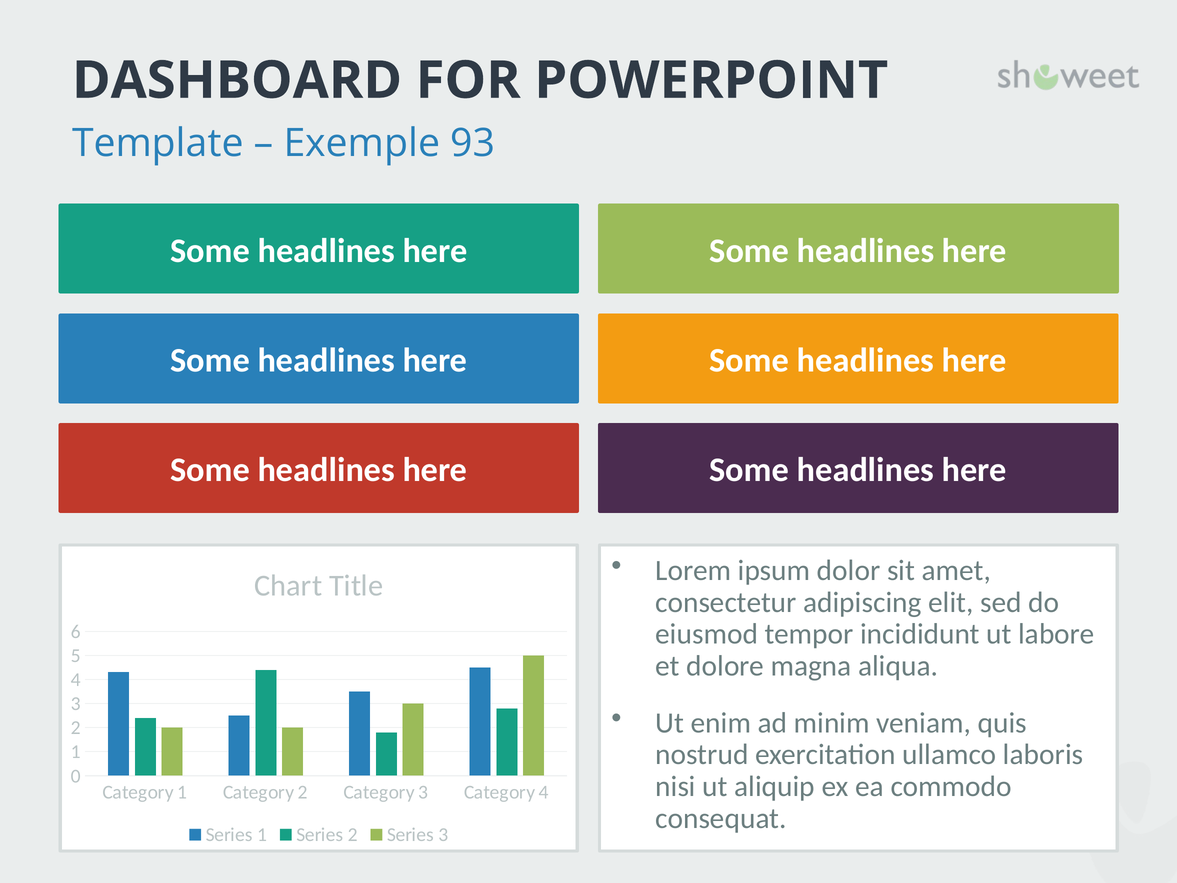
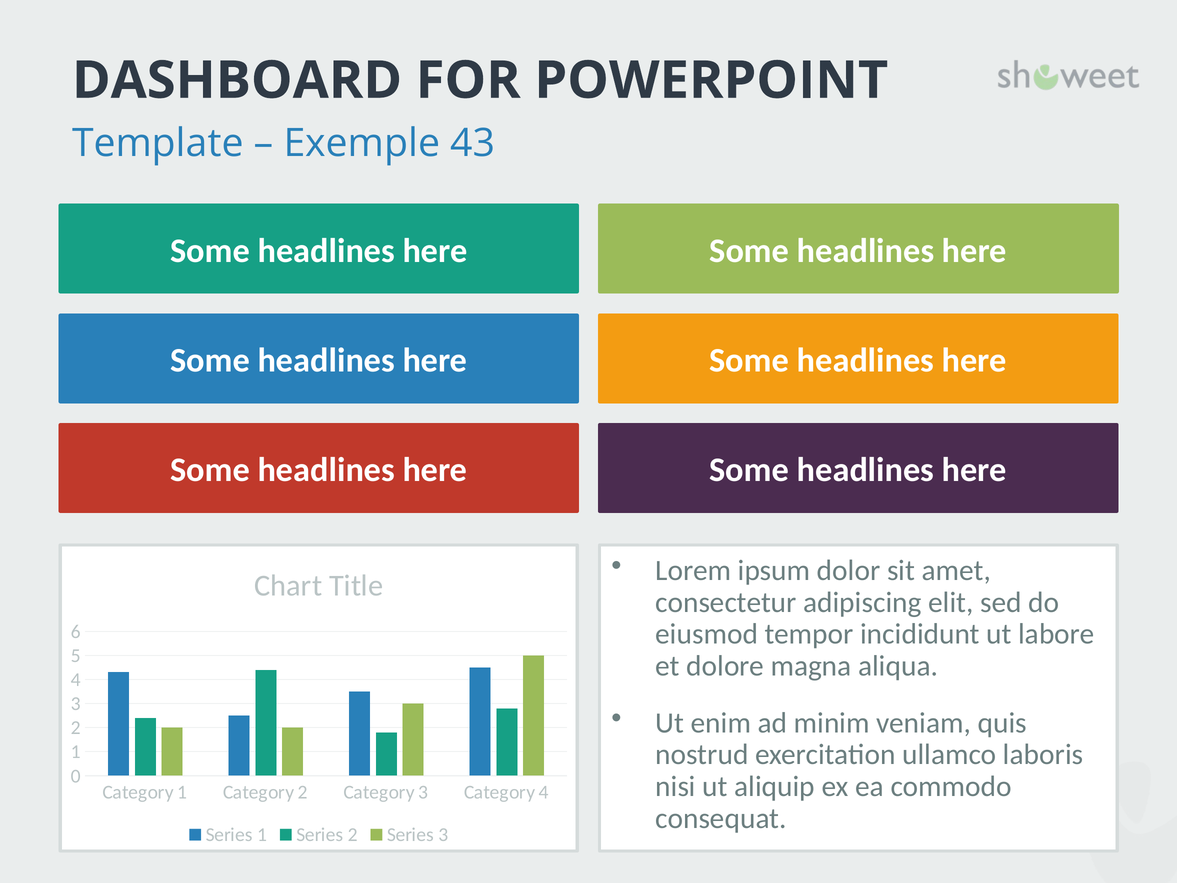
93: 93 -> 43 (473, 143)
